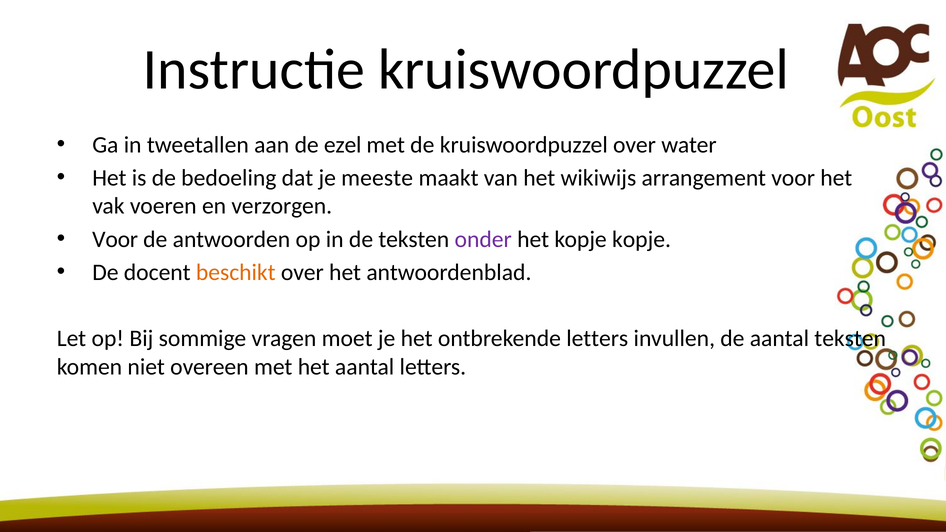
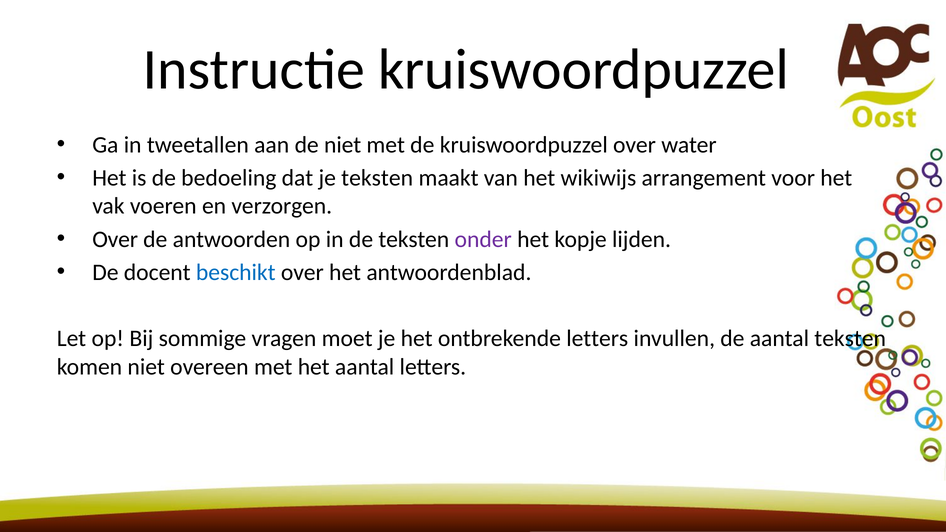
de ezel: ezel -> niet (343, 145)
je meeste: meeste -> teksten (377, 178)
Voor: Voor -> Over (115, 239)
kopje kopje: kopje -> lijden (642, 239)
beschikt colour: orange -> blue (236, 272)
